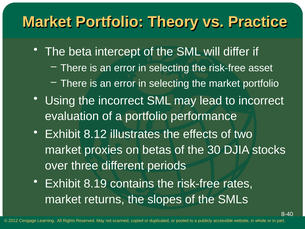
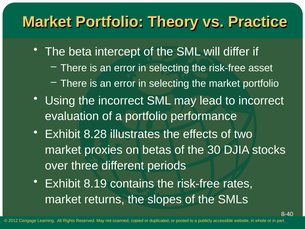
8.12: 8.12 -> 8.28 (95, 134)
